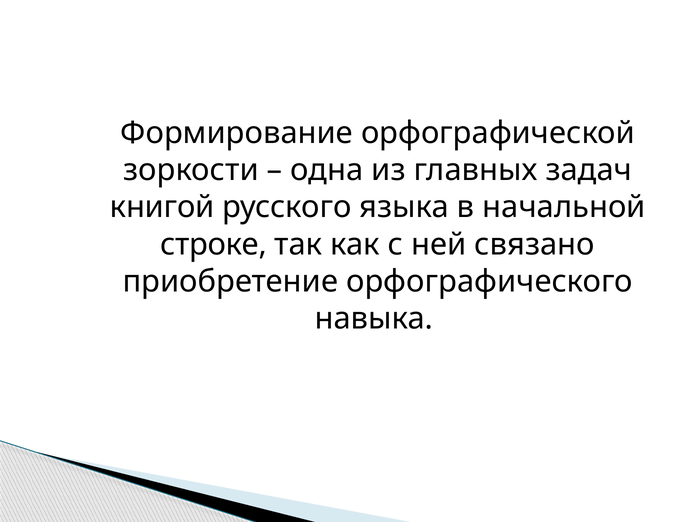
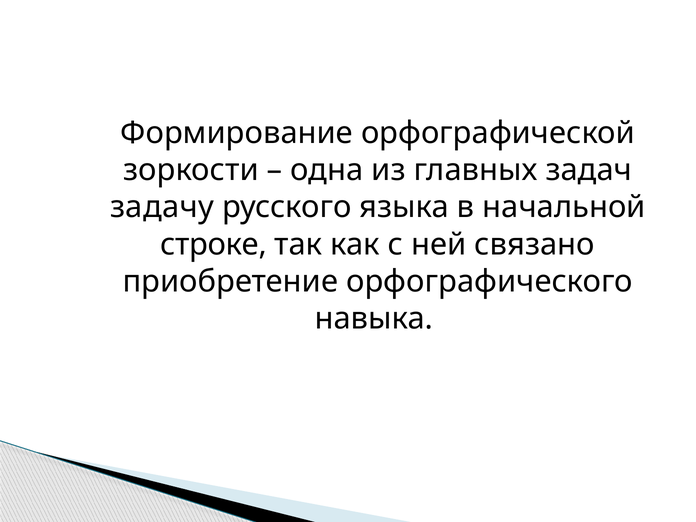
книгой: книгой -> задачу (162, 207)
